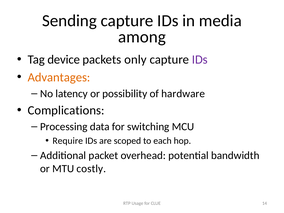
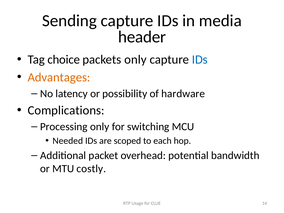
among: among -> header (142, 37)
device: device -> choice (64, 60)
IDs colour: purple -> blue (200, 60)
Processing data: data -> only (100, 127)
Require: Require -> Needed (68, 141)
